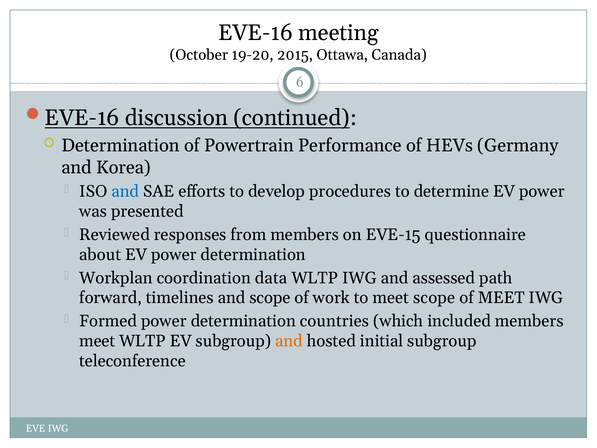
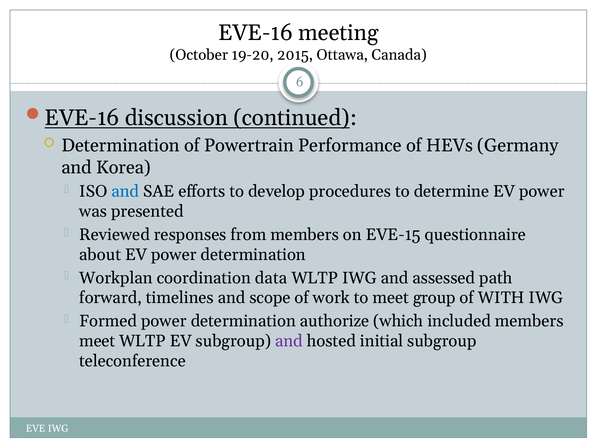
meet scope: scope -> group (434, 298)
of MEET: MEET -> WITH (501, 298)
countries: countries -> authorize (335, 321)
and colour: orange -> purple (289, 341)
